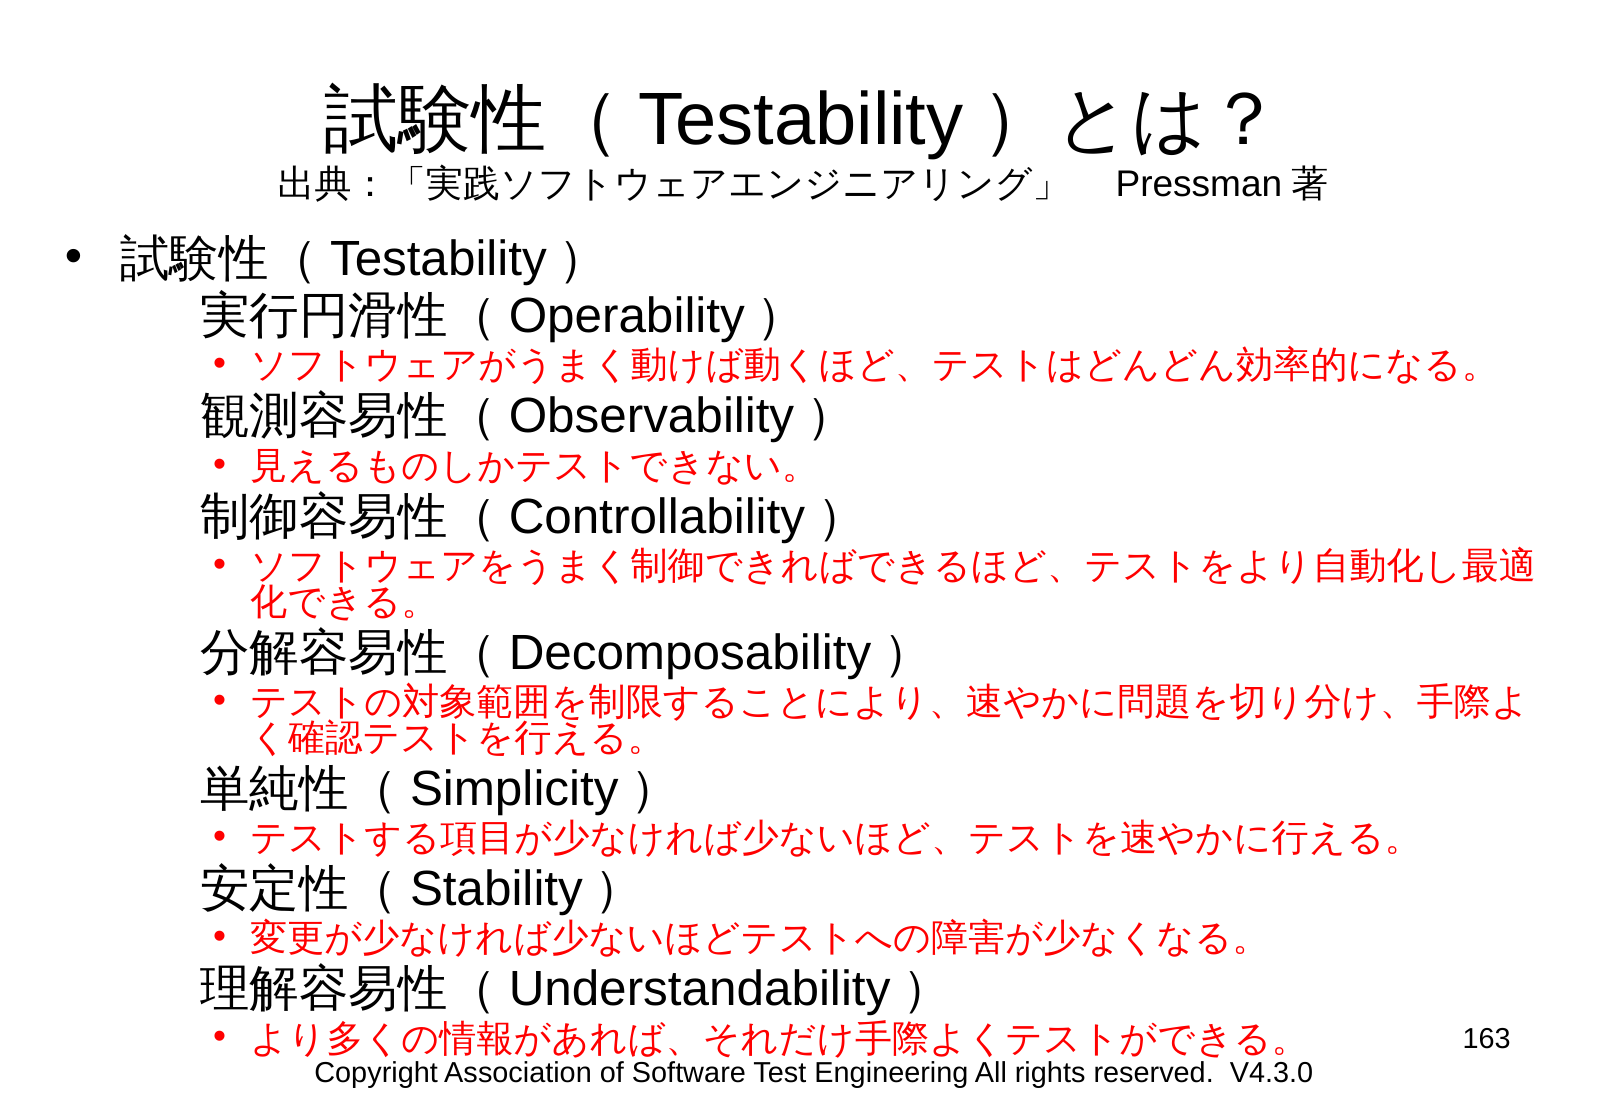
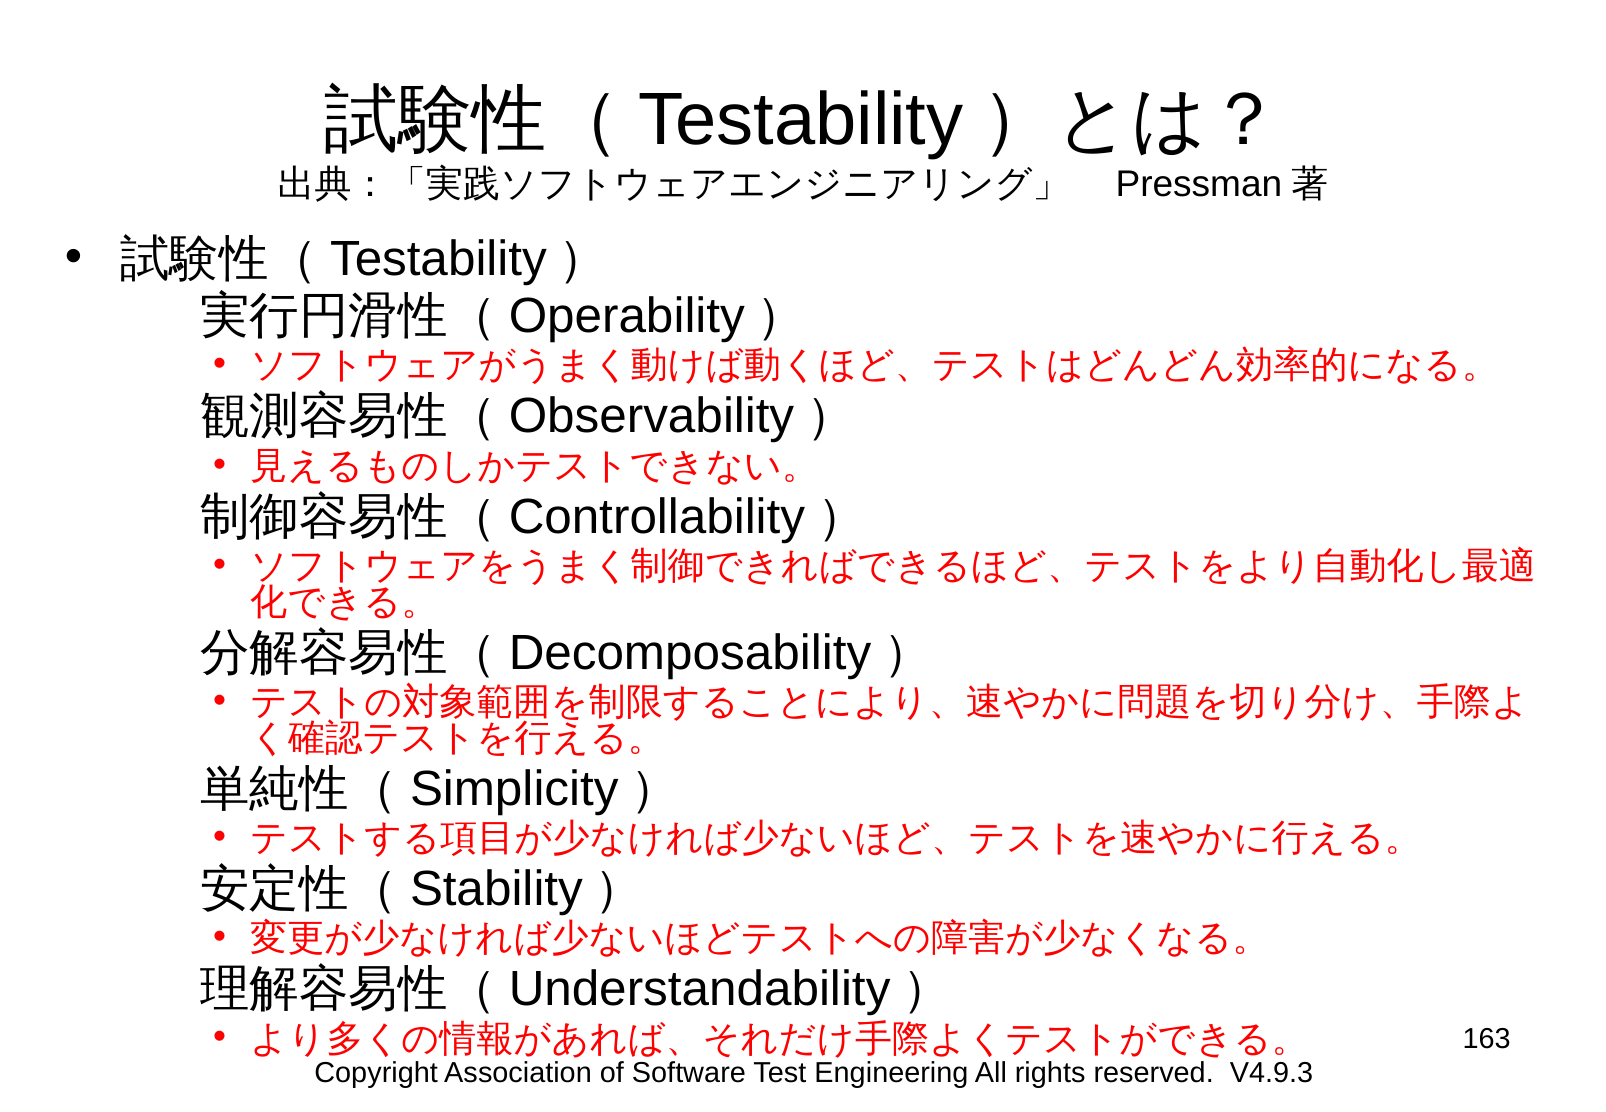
V4.3.0: V4.3.0 -> V4.9.3 (1272, 1073)
